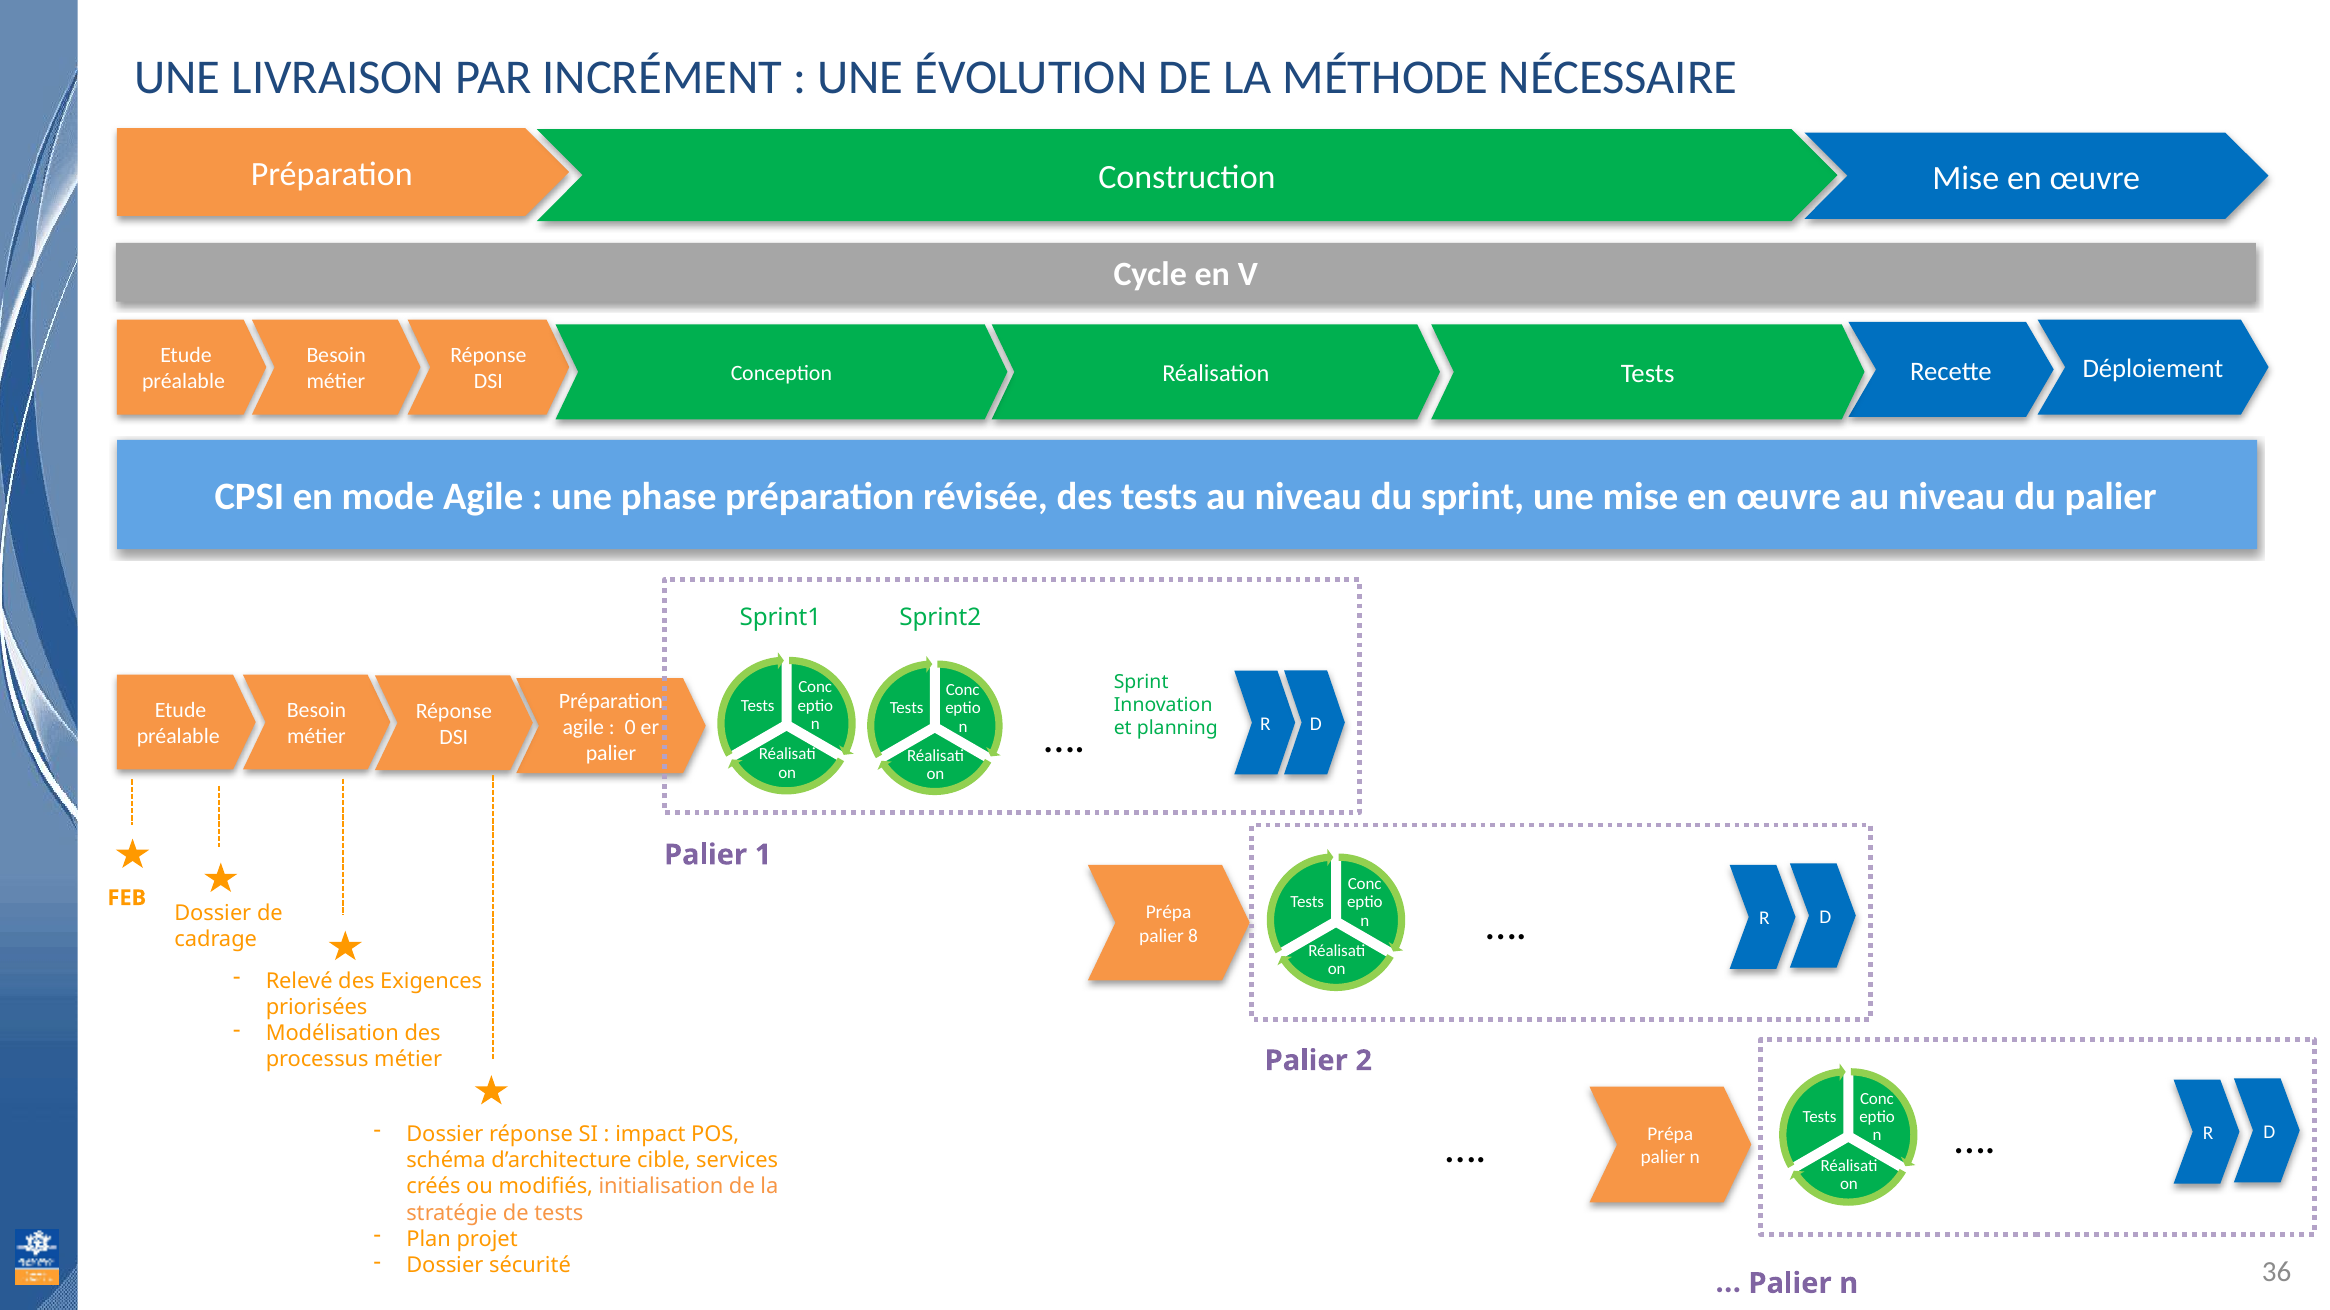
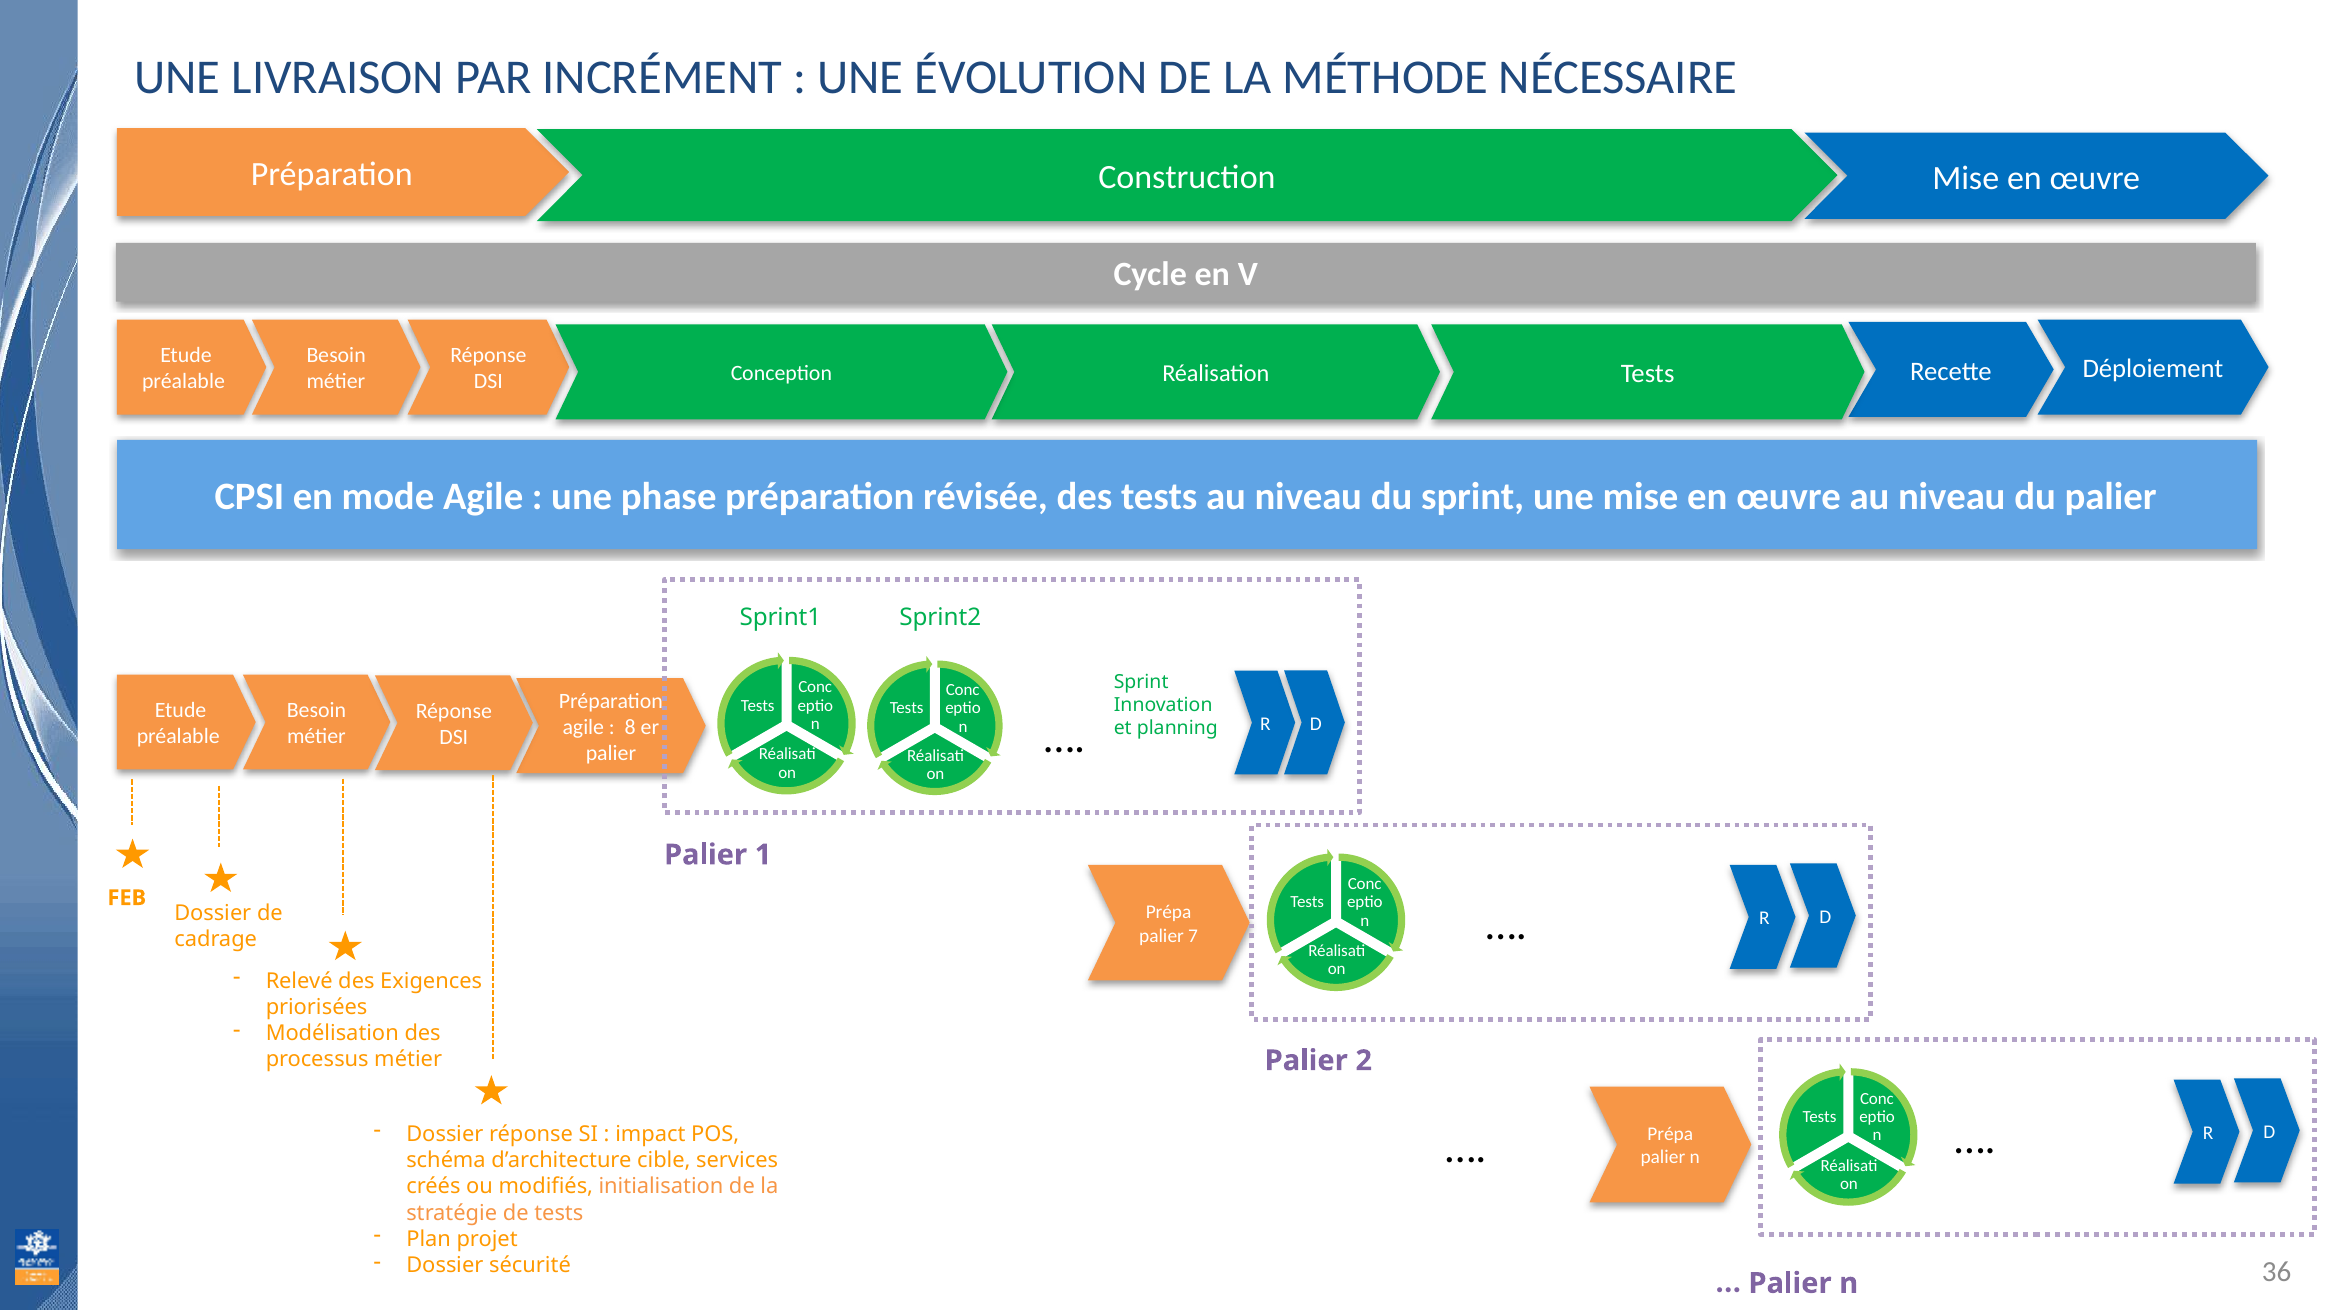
0: 0 -> 8 (630, 728)
8: 8 -> 7 (1193, 936)
